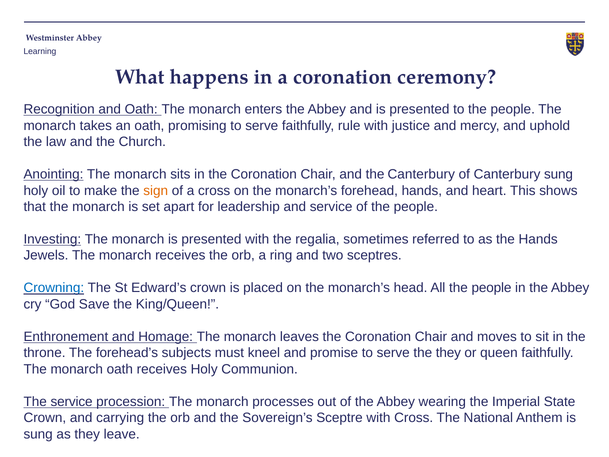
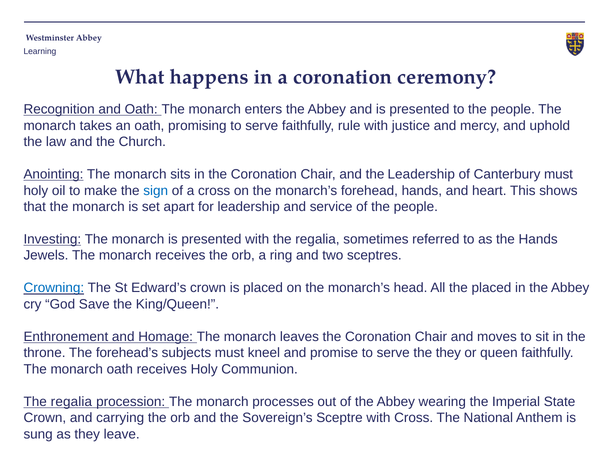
the Canterbury: Canterbury -> Leadership (421, 174)
Canterbury sung: sung -> must (558, 174)
sign colour: orange -> blue (156, 190)
All the people: people -> placed (491, 288)
service: service -> regalia (71, 401)
